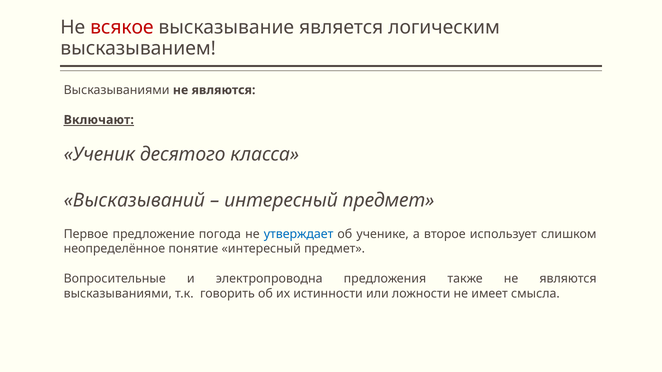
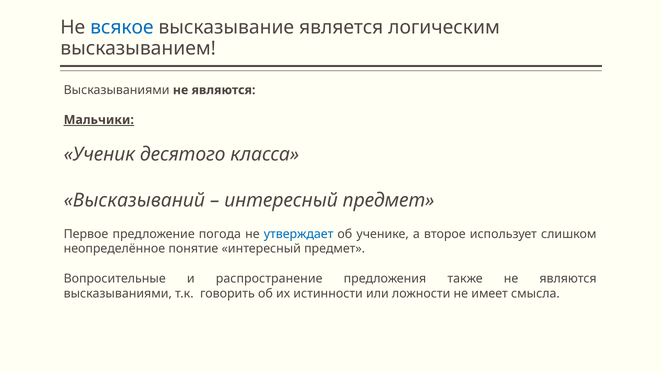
всякое colour: red -> blue (122, 28)
Включают: Включают -> Мальчики (99, 120)
электропроводна: электропроводна -> распространение (269, 279)
